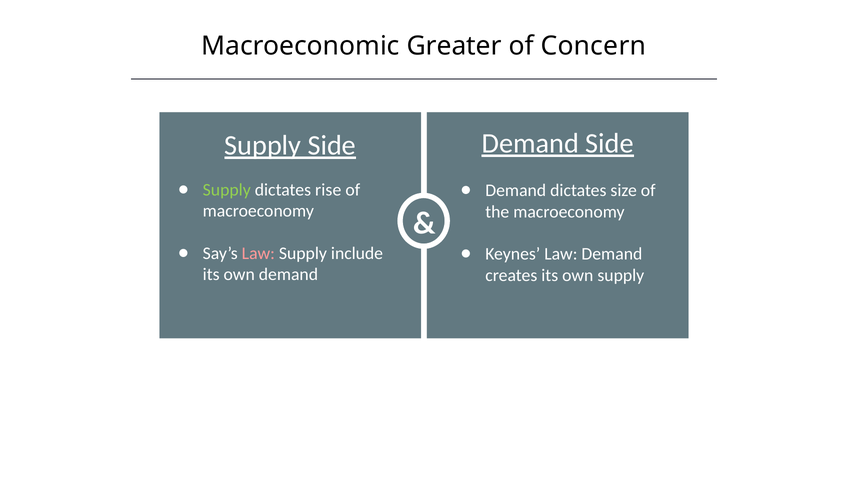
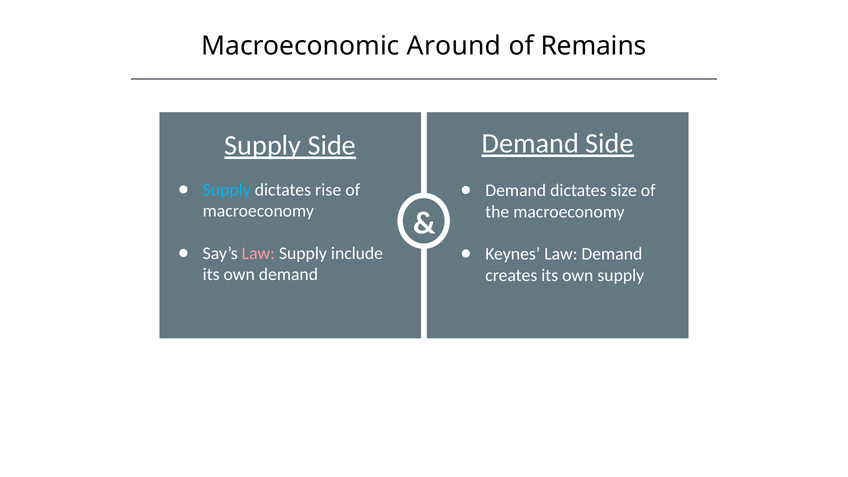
Greater: Greater -> Around (454, 46)
Concern: Concern -> Remains (594, 46)
Supply colour: light green -> light blue (227, 190)
